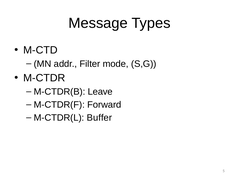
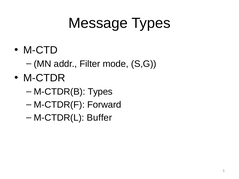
M-CTDR(B Leave: Leave -> Types (100, 92)
